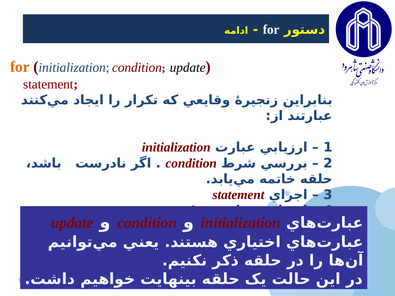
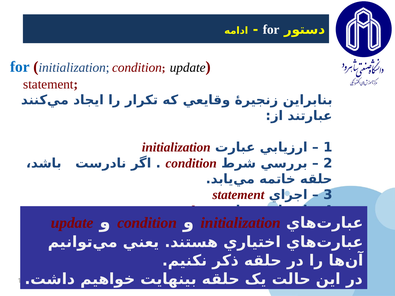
for colour: orange -> blue (20, 67)
